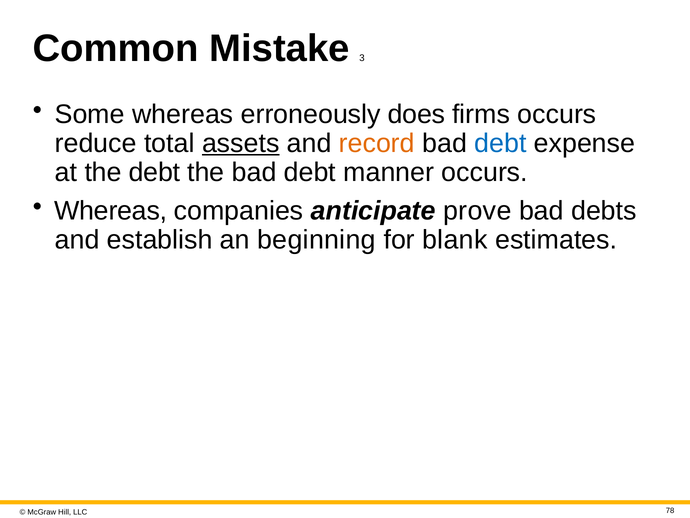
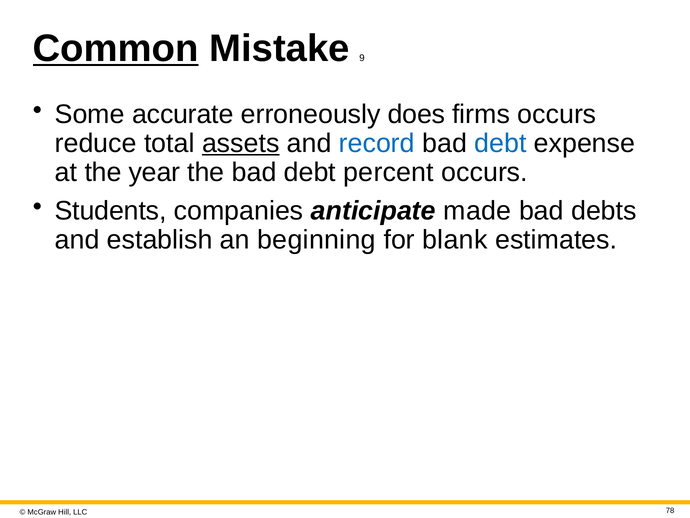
Common underline: none -> present (116, 48)
3: 3 -> 9 (362, 58)
Some whereas: whereas -> accurate (183, 114)
record colour: orange -> blue (377, 143)
the debt: debt -> year (155, 172)
manner: manner -> percent (389, 172)
Whereas: Whereas -> Students (111, 211)
prove: prove -> made (477, 211)
